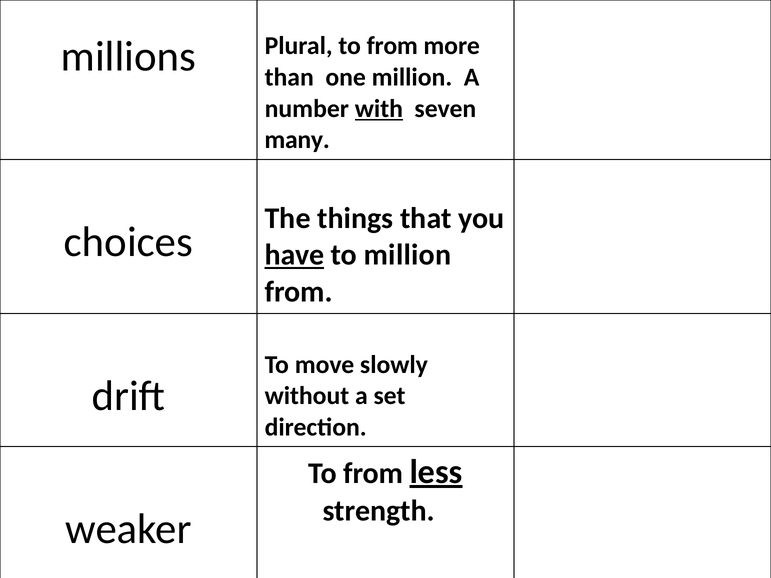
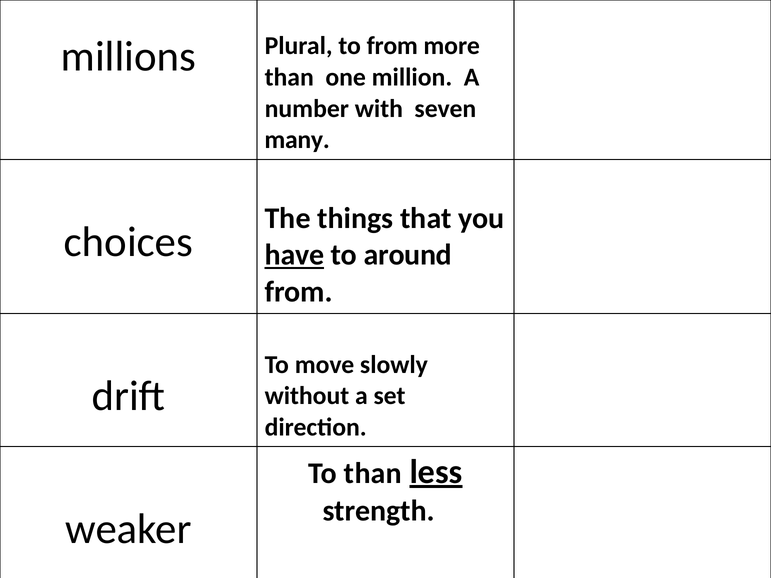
with underline: present -> none (379, 109)
to million: million -> around (408, 255)
from: from -> than (373, 473)
